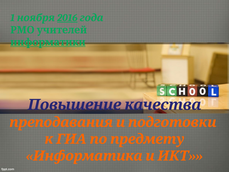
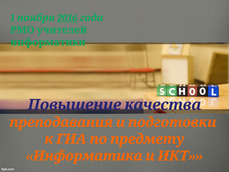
информатики underline: present -> none (48, 42)
